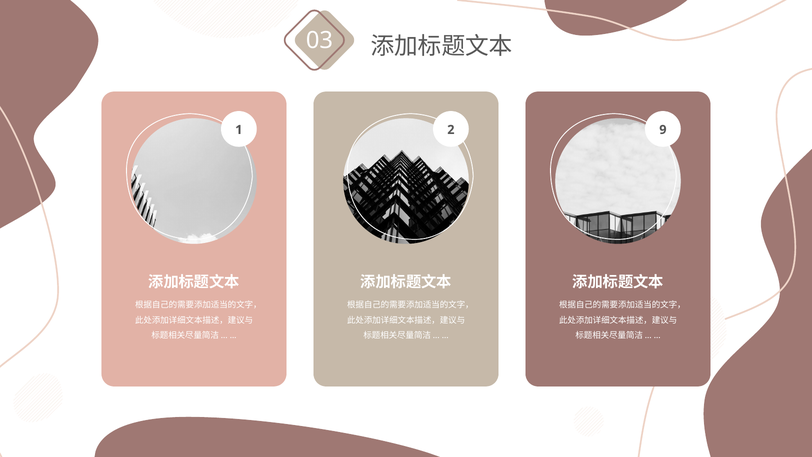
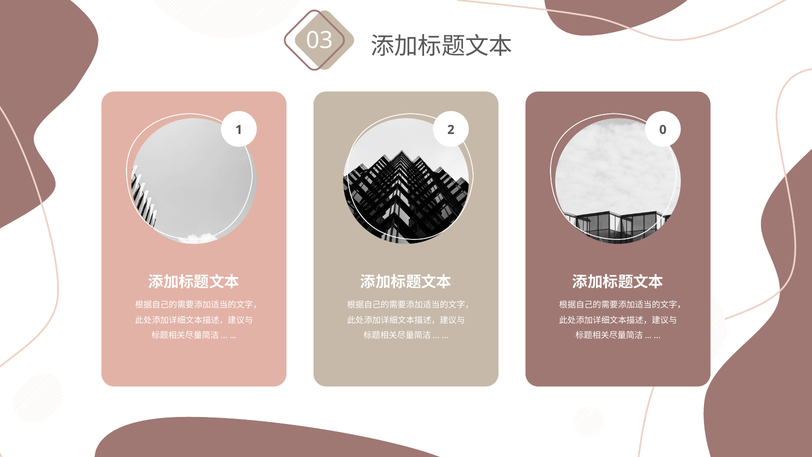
9: 9 -> 0 (663, 130)
